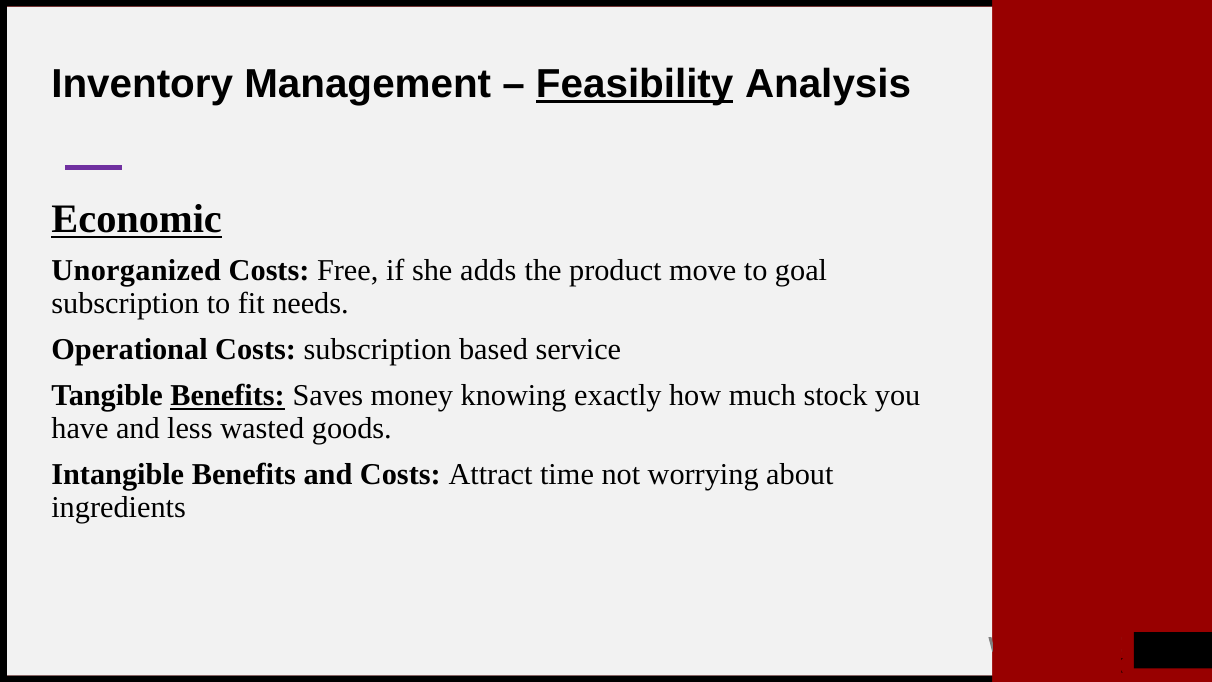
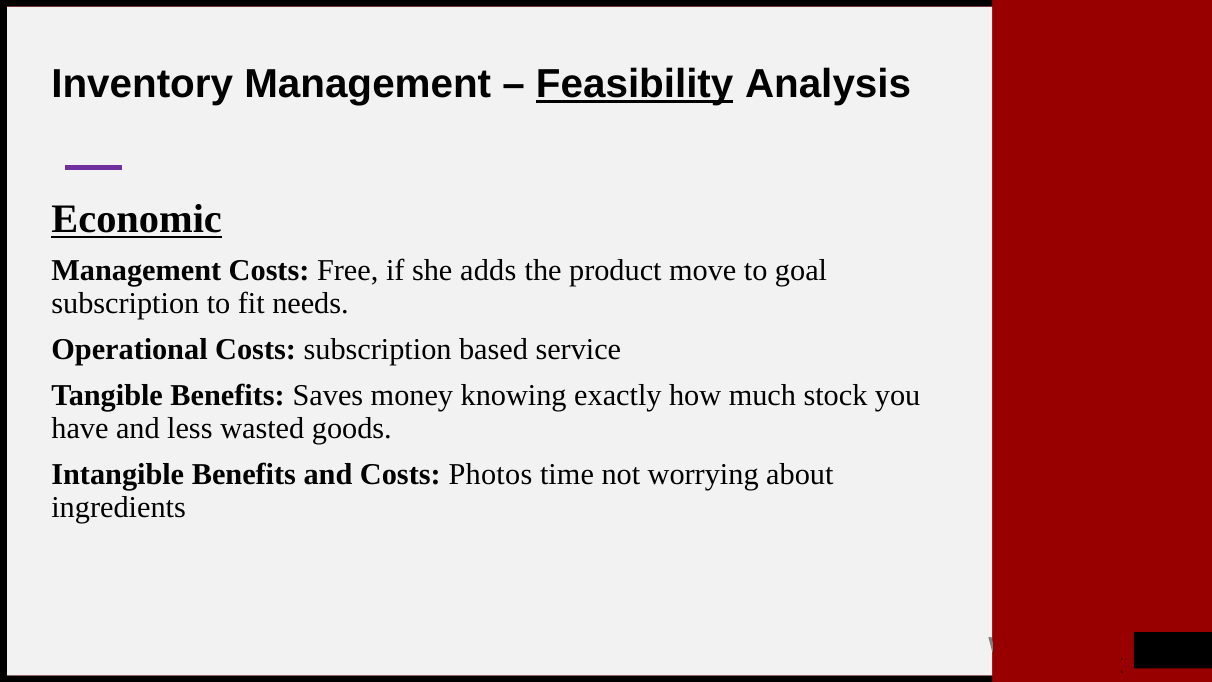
Unorganized: Unorganized -> Management (136, 271)
Benefits underline: present -> none (228, 396)
Attract: Attract -> Photos (490, 475)
